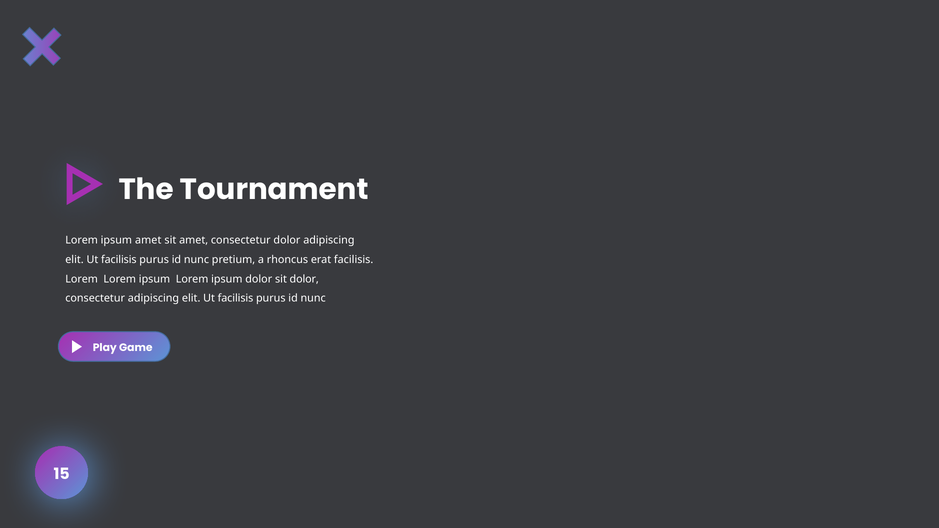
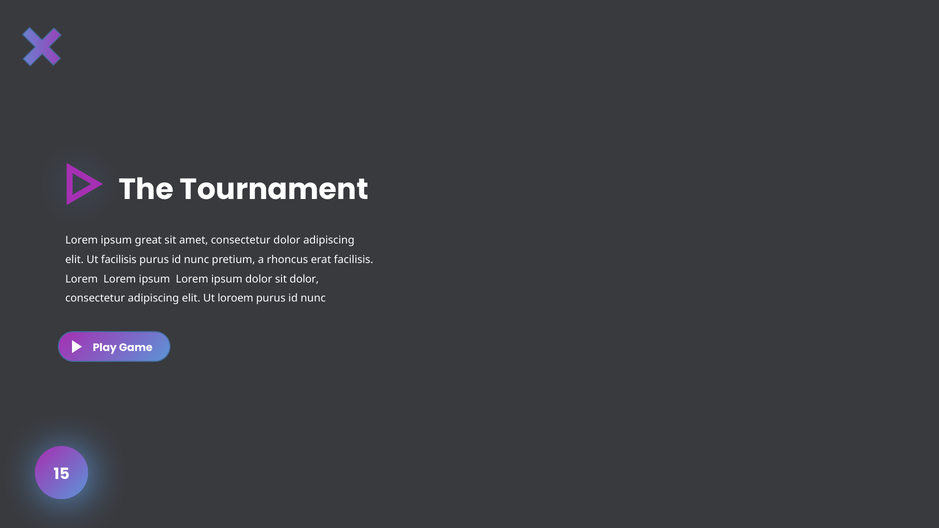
amet: amet -> great (148, 240)
facilisis: facilisis -> loroem (235, 298)
